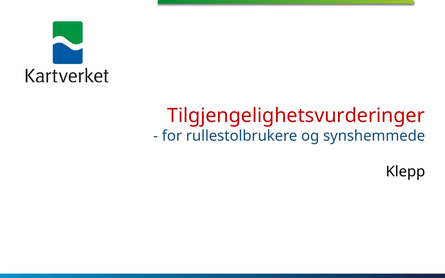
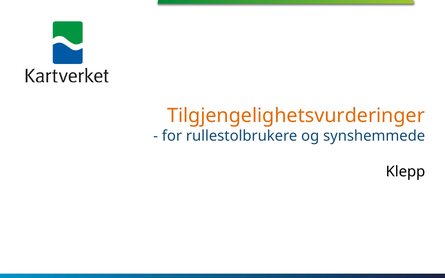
Tilgjengelighetsvurderinger colour: red -> orange (296, 116)
